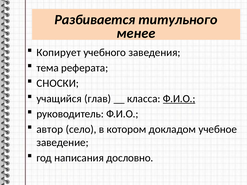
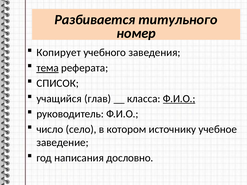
менее: менее -> номер (136, 33)
тема underline: none -> present (48, 68)
СНОСКИ: СНОСКИ -> СПИСОК (58, 83)
автор: автор -> число (50, 130)
докладом: докладом -> источнику (172, 130)
